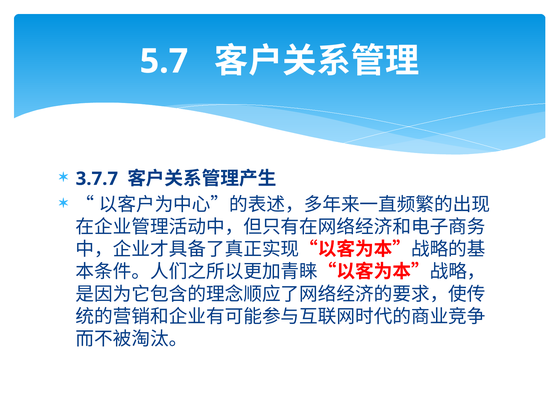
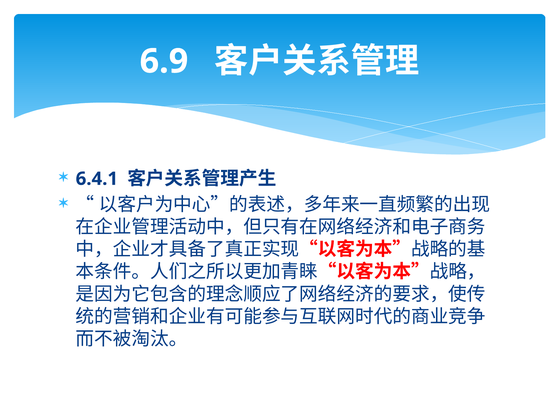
5.7: 5.7 -> 6.9 (164, 61)
3.7.7: 3.7.7 -> 6.4.1 (97, 179)
